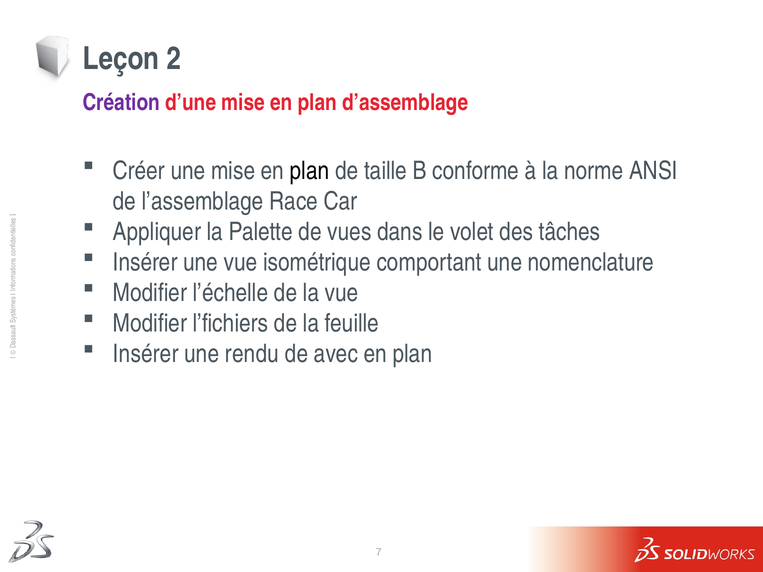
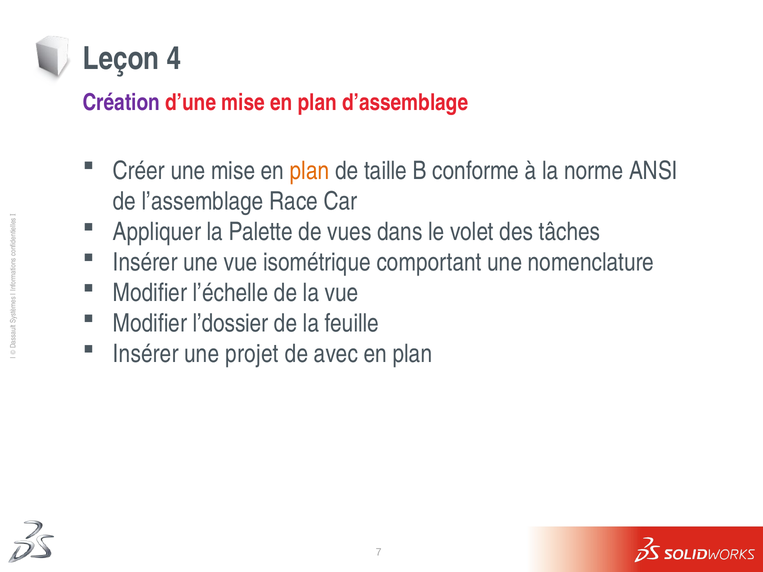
2: 2 -> 4 (174, 59)
plan colour: black -> orange (310, 171)
l’fichiers: l’fichiers -> l’dossier (231, 323)
rendu: rendu -> projet (252, 354)
